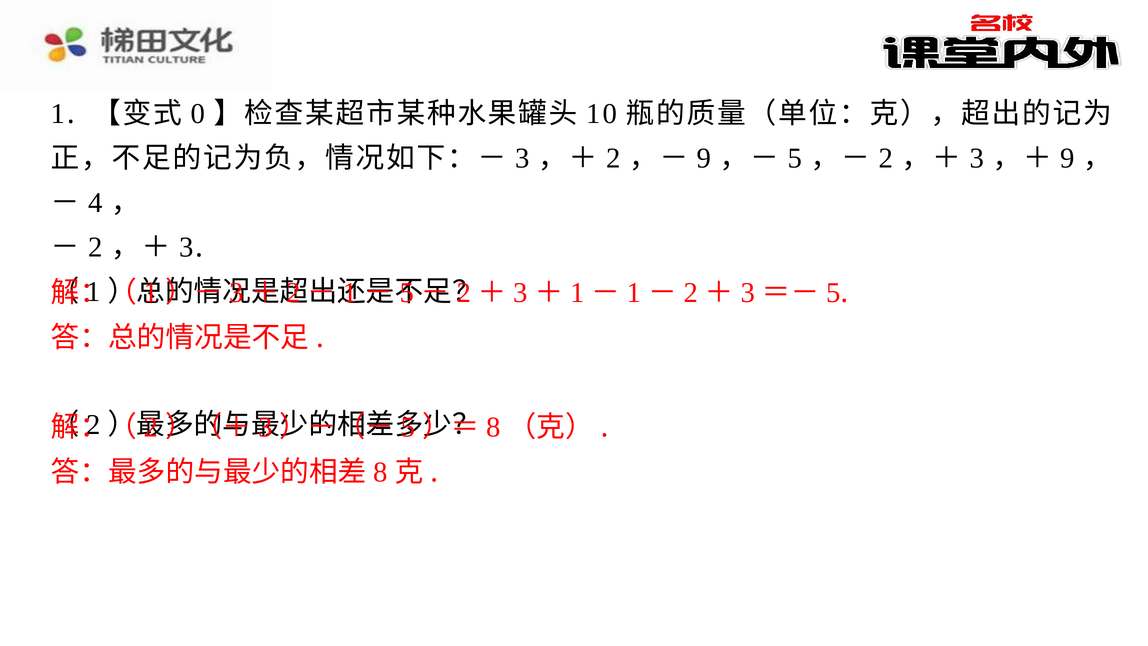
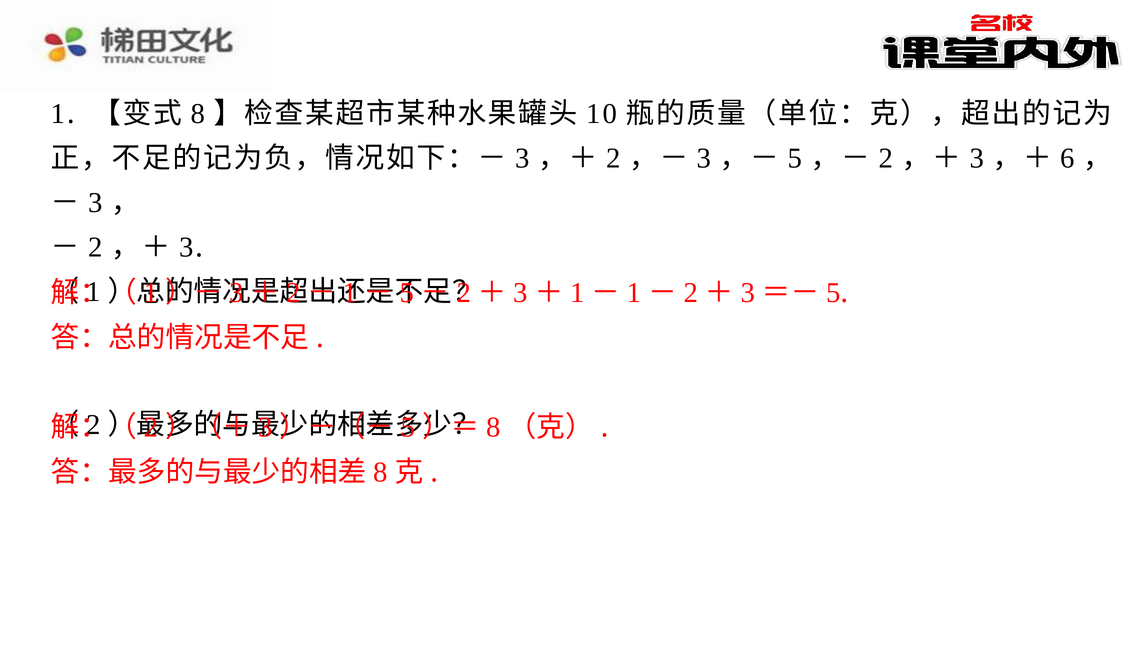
0: 0 -> 8 (198, 114)
9: 9 -> 3 (704, 158)
9: 9 -> 6 (1068, 158)
4: 4 -> 3 (95, 203)
